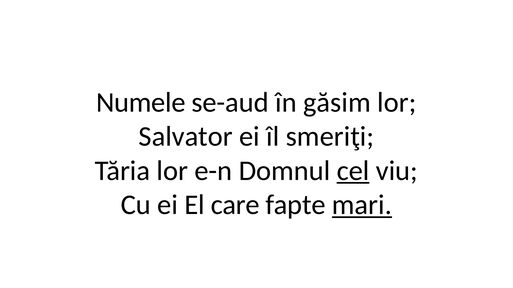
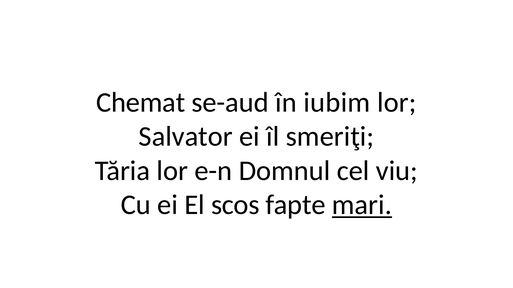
Numele: Numele -> Chemat (141, 103)
găsim: găsim -> iubim (337, 103)
cel underline: present -> none (353, 171)
care: care -> scos (235, 205)
